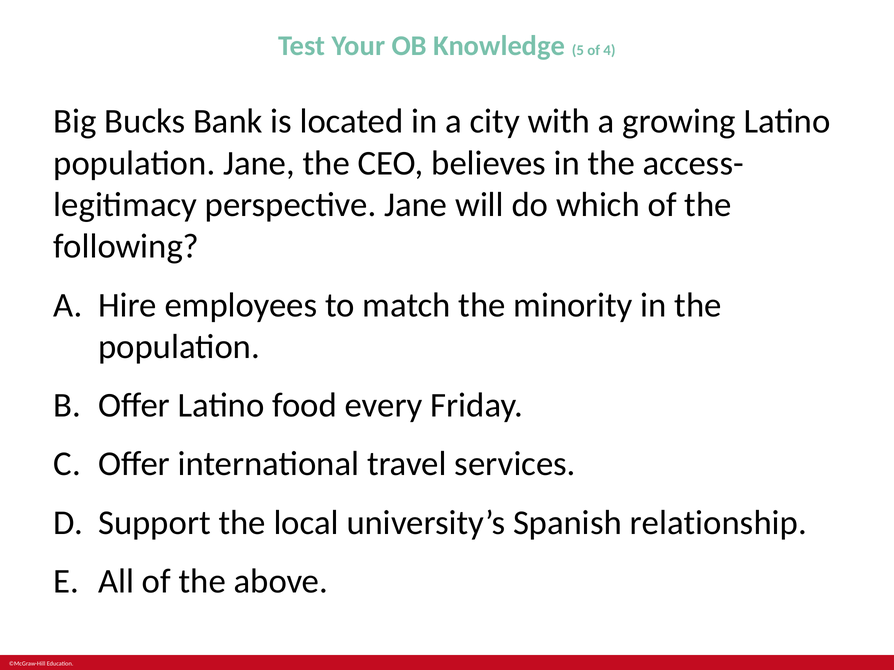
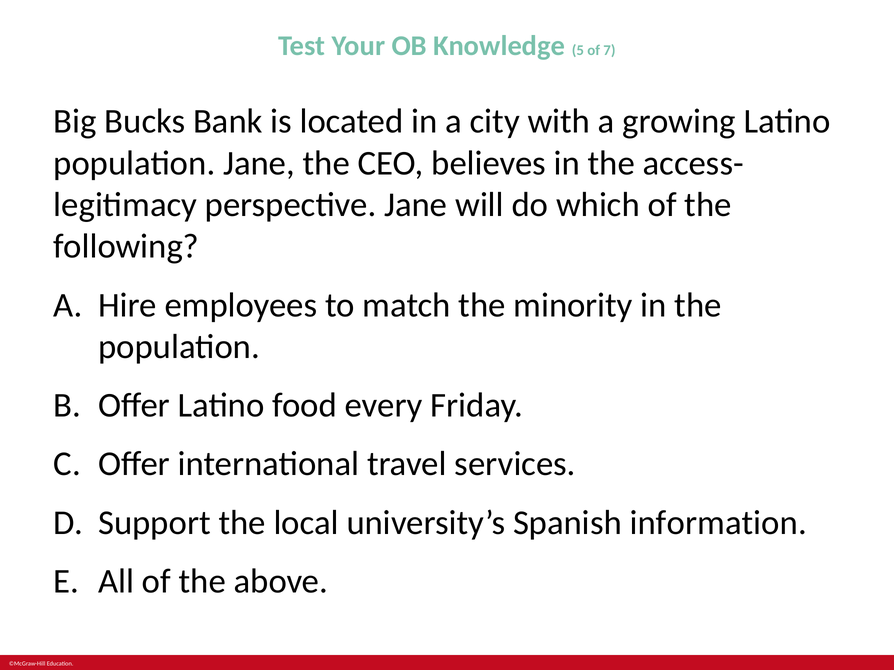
4: 4 -> 7 (609, 50)
relationship: relationship -> information (718, 523)
